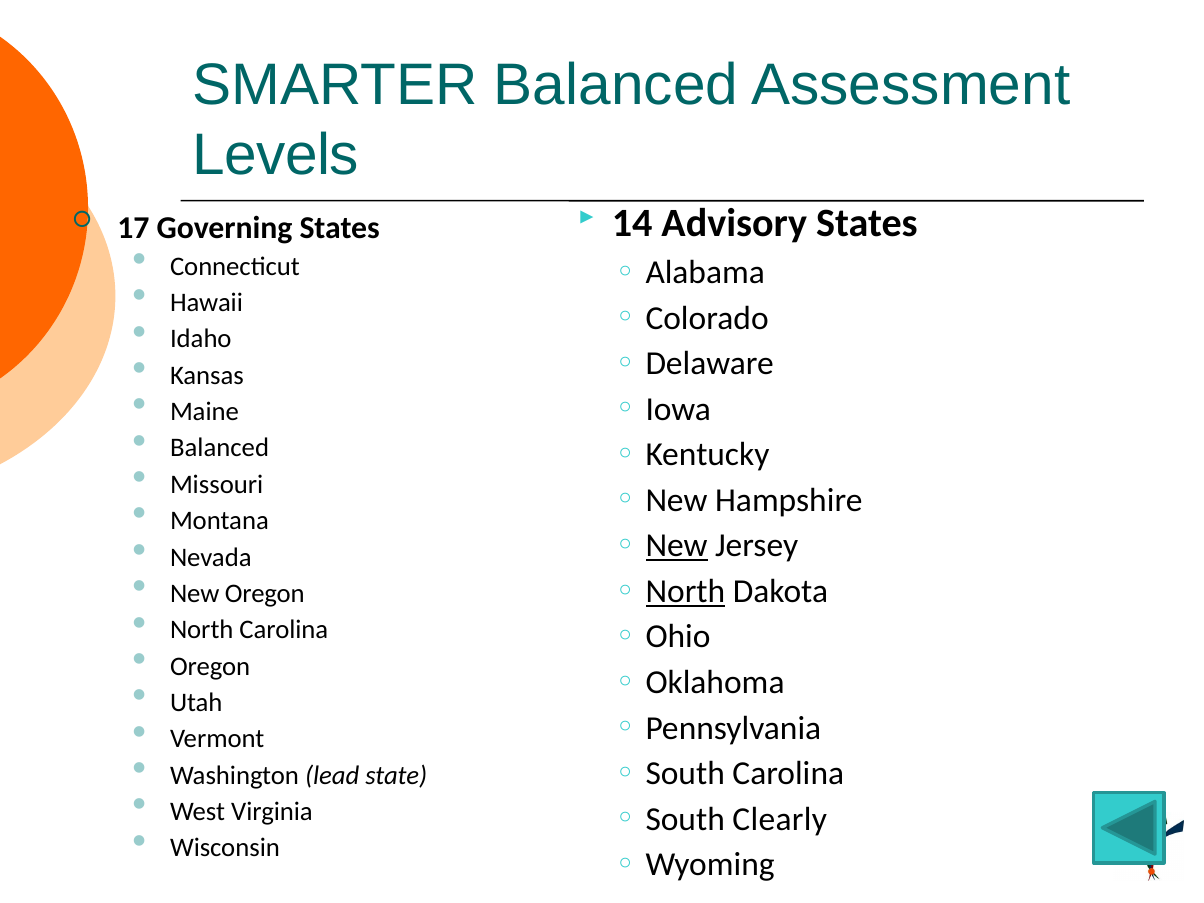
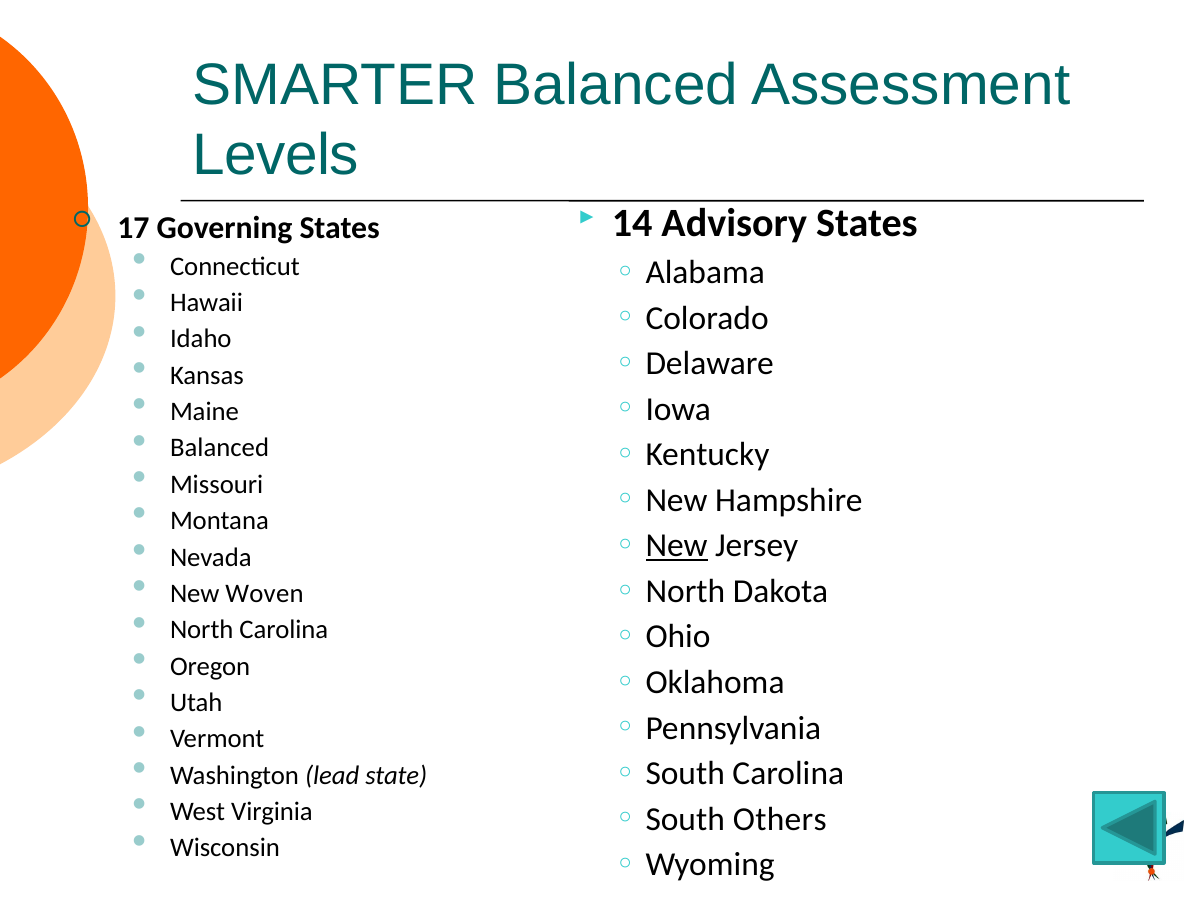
North underline: present -> none (685, 591)
New Oregon: Oregon -> Woven (264, 594)
Clearly: Clearly -> Others (780, 819)
